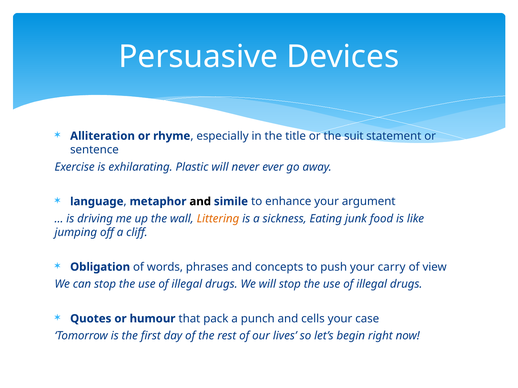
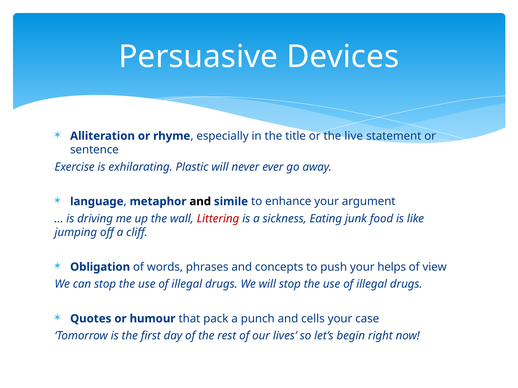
suit: suit -> live (354, 136)
Littering colour: orange -> red (218, 219)
carry: carry -> helps (392, 267)
